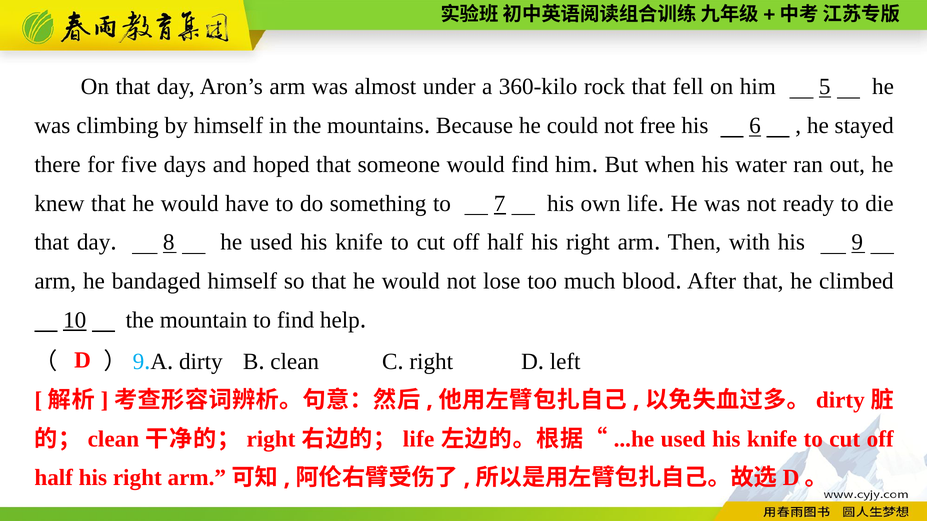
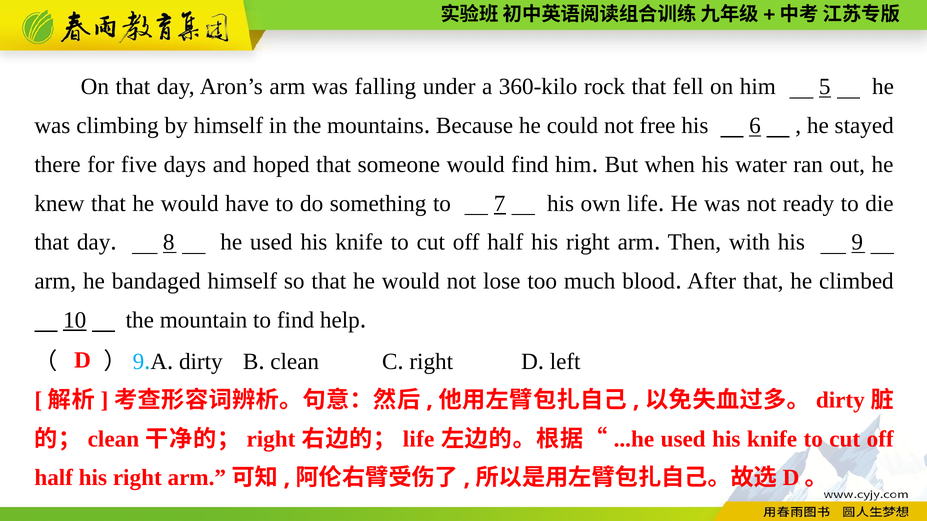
almost: almost -> falling (385, 87)
